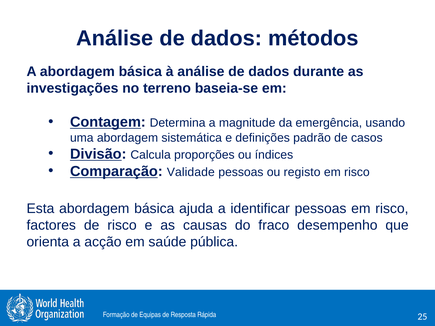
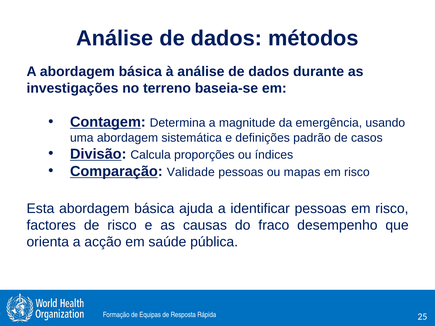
registo: registo -> mapas (302, 172)
